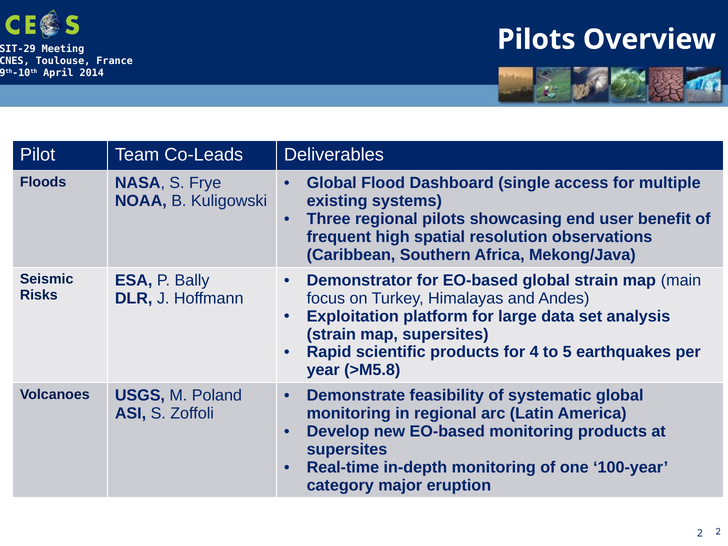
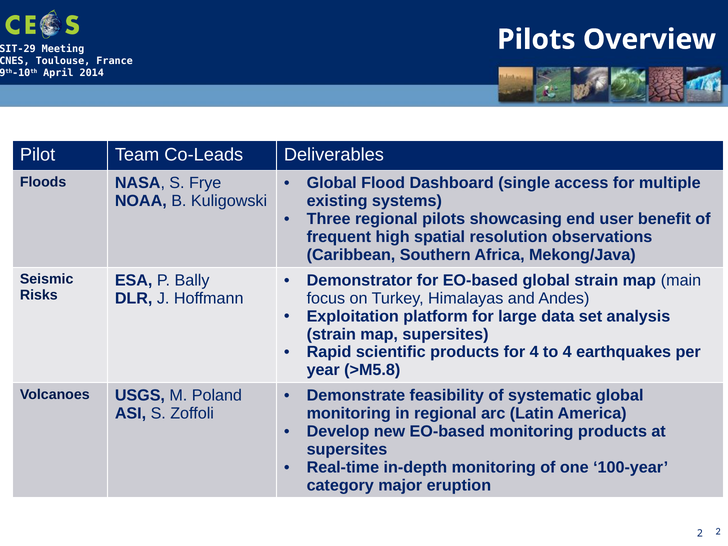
to 5: 5 -> 4 (567, 352)
